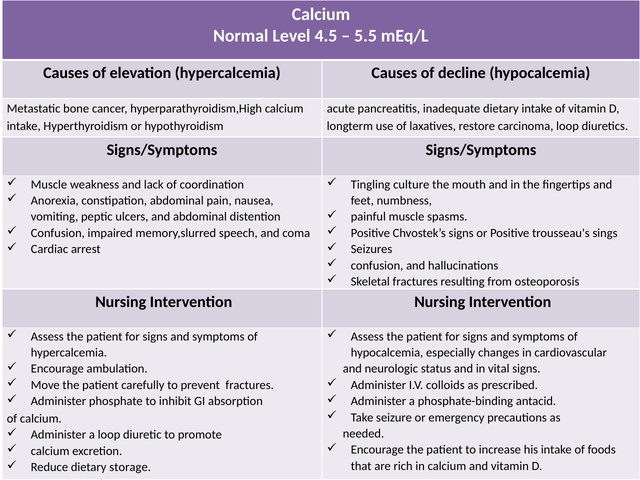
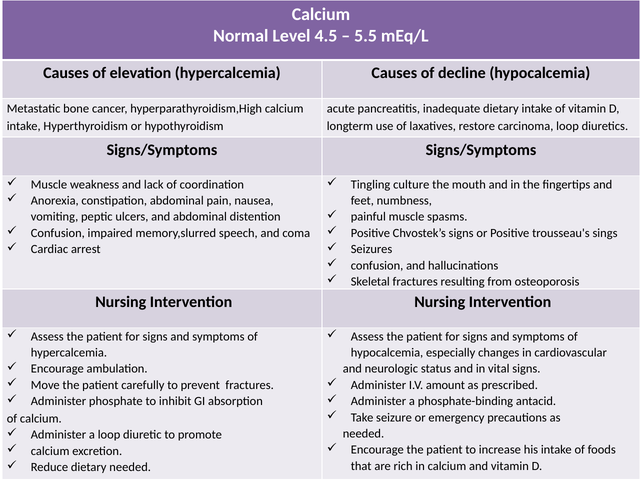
colloids: colloids -> amount (445, 385)
dietary storage: storage -> needed (130, 467)
